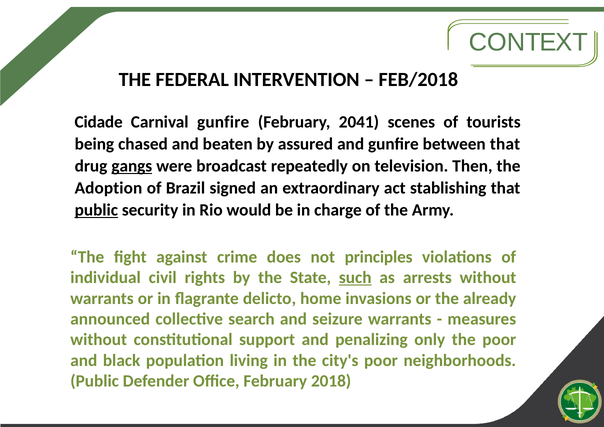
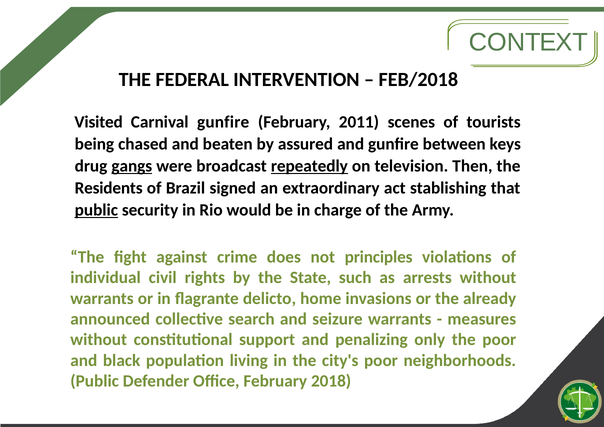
Cidade: Cidade -> Visited (99, 122)
2041: 2041 -> 2011 (359, 122)
between that: that -> keys (505, 144)
repeatedly underline: none -> present (309, 166)
Adoption: Adoption -> Residents (109, 188)
such underline: present -> none (355, 278)
